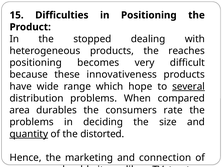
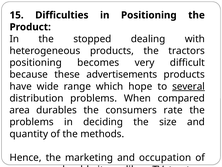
the reaches: reaches -> tractors (187, 51)
innovativeness: innovativeness -> advertisements (122, 74)
quantity underline: present -> none (29, 134)
distorted: distorted -> methods (102, 134)
connection: connection -> occupation (165, 157)
